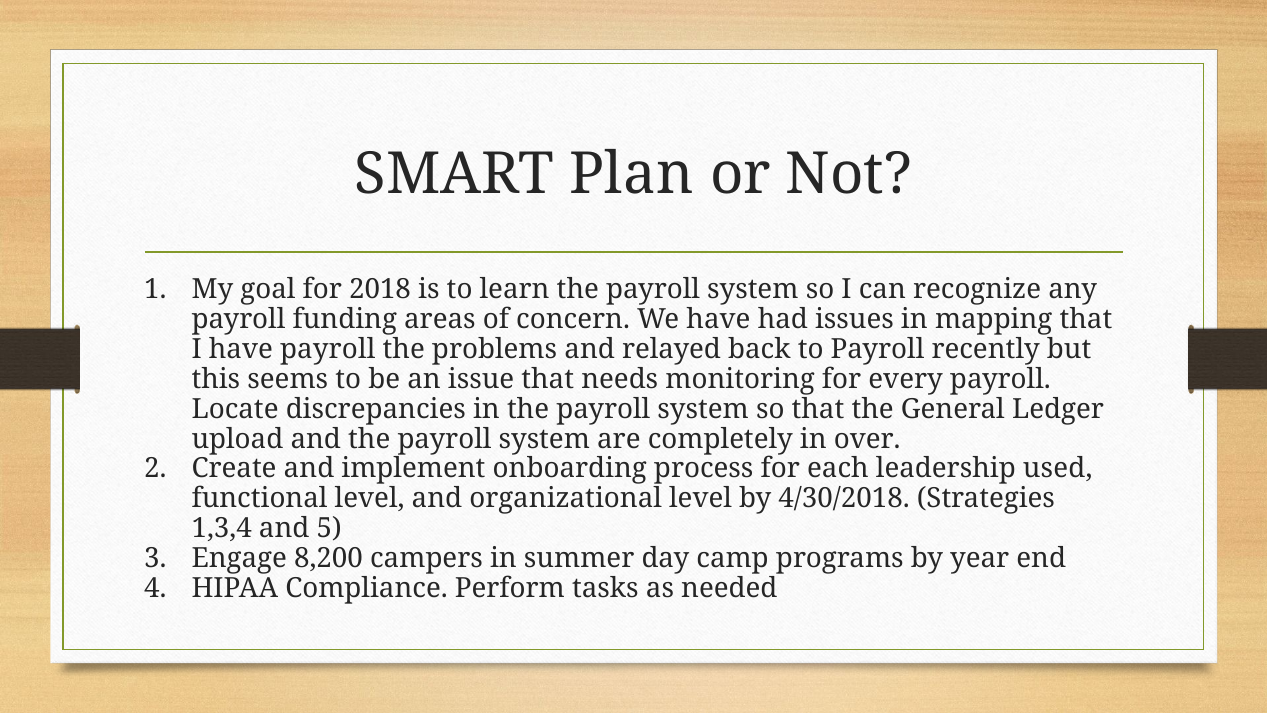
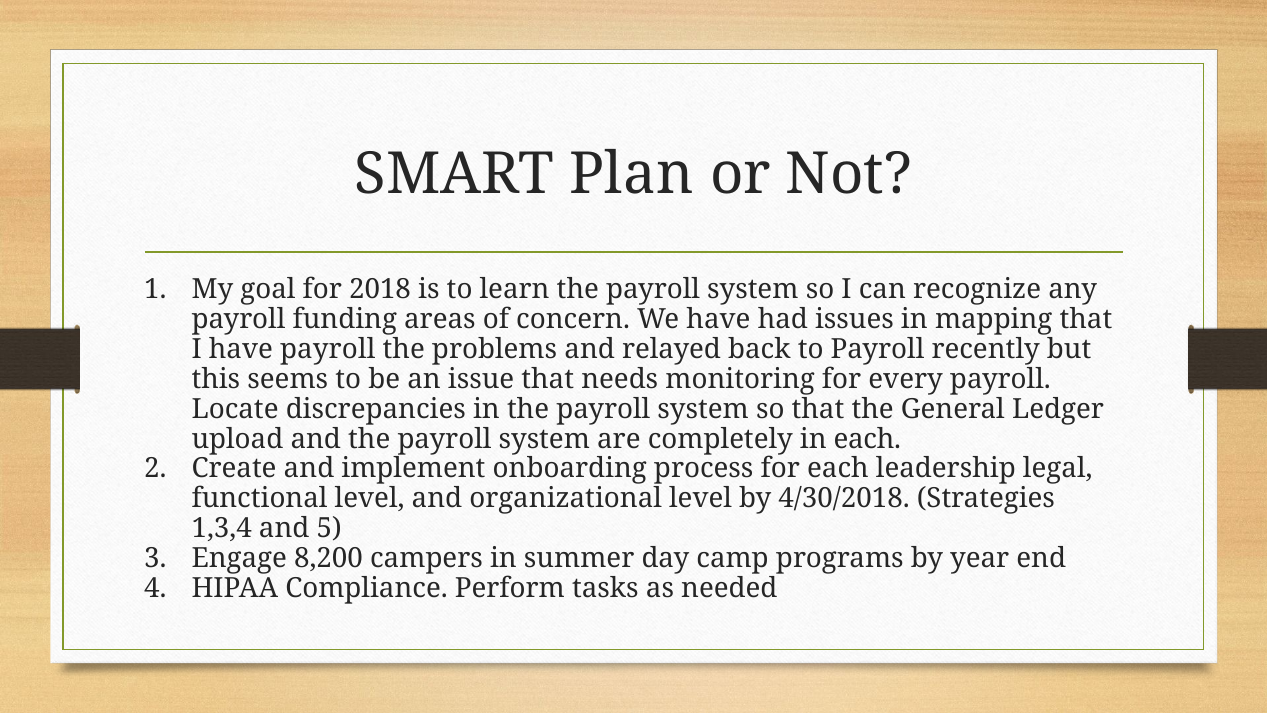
in over: over -> each (867, 439)
used: used -> legal (1058, 469)
